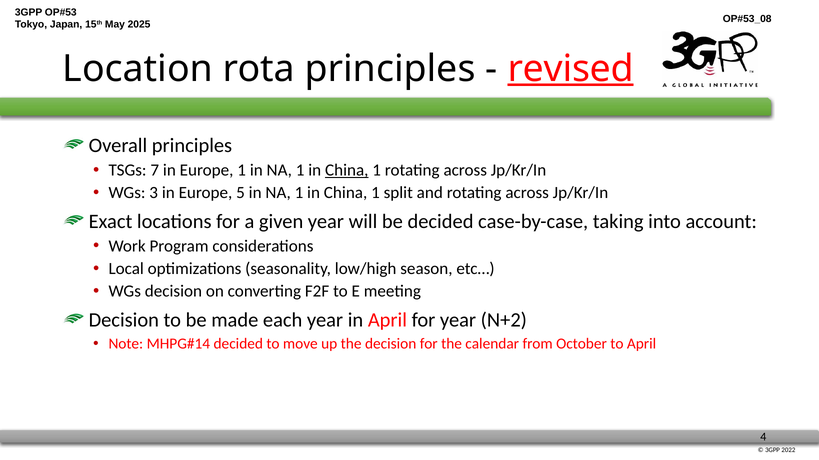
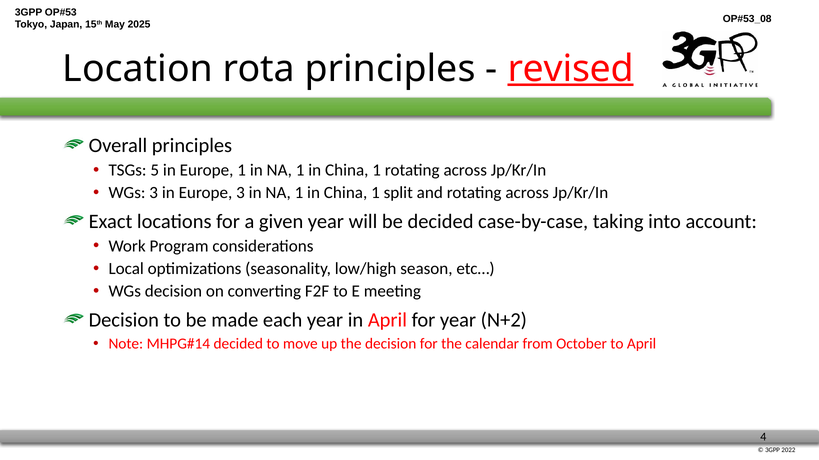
7: 7 -> 5 (155, 170)
China underline: present -> none (347, 170)
Europe 5: 5 -> 3 (241, 193)
